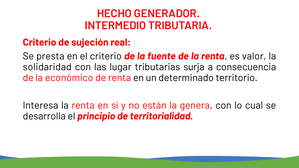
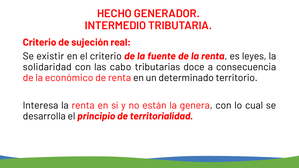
presta: presta -> existir (50, 56)
valor: valor -> leyes (254, 56)
lugar: lugar -> cabo (121, 67)
surja: surja -> doce (194, 67)
